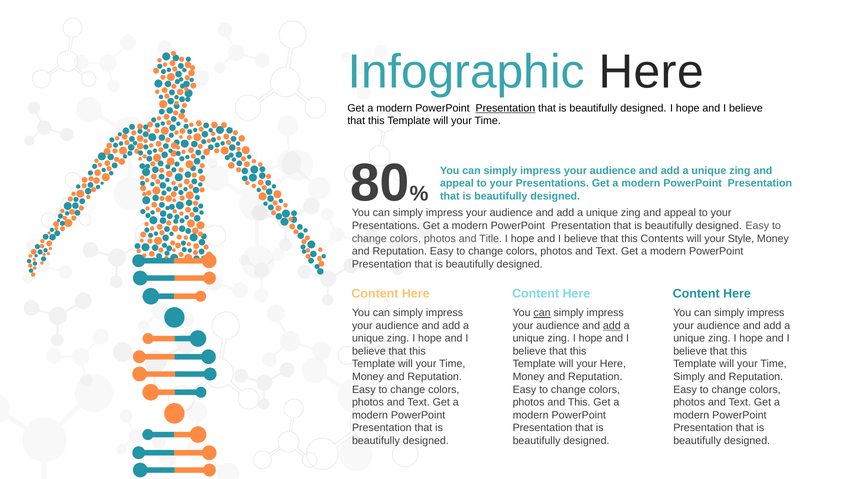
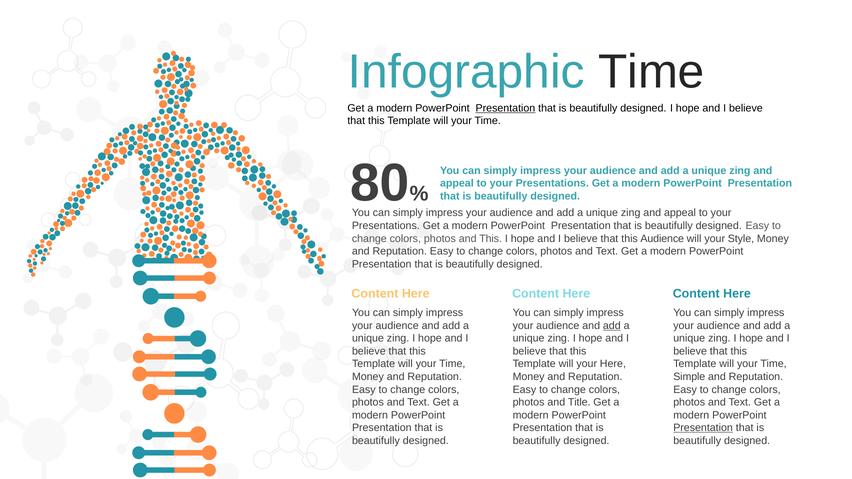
Infographic Here: Here -> Time (651, 72)
and Title: Title -> This (491, 239)
this Contents: Contents -> Audience (662, 239)
can underline: present -> none (542, 313)
Simply: Simply -> Simple (689, 377)
and This: This -> Title (579, 403)
Presentation underline: none -> present (703, 428)
